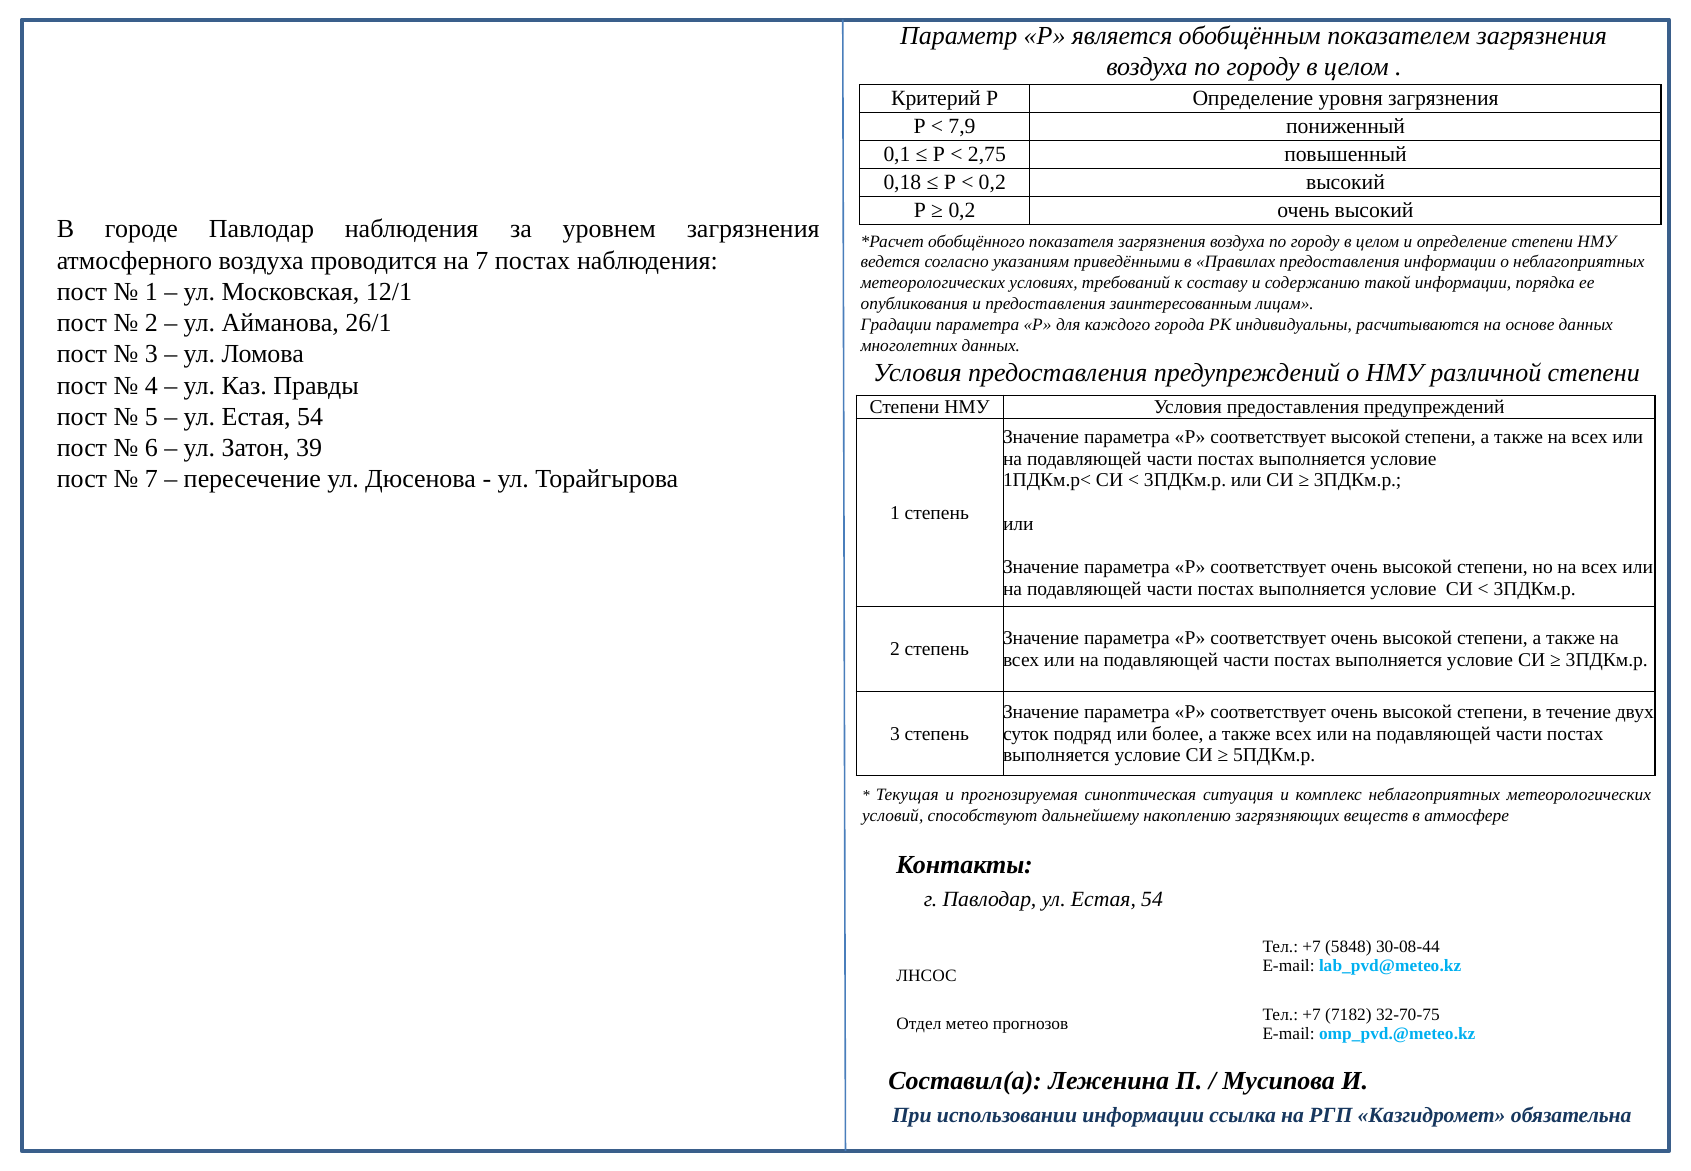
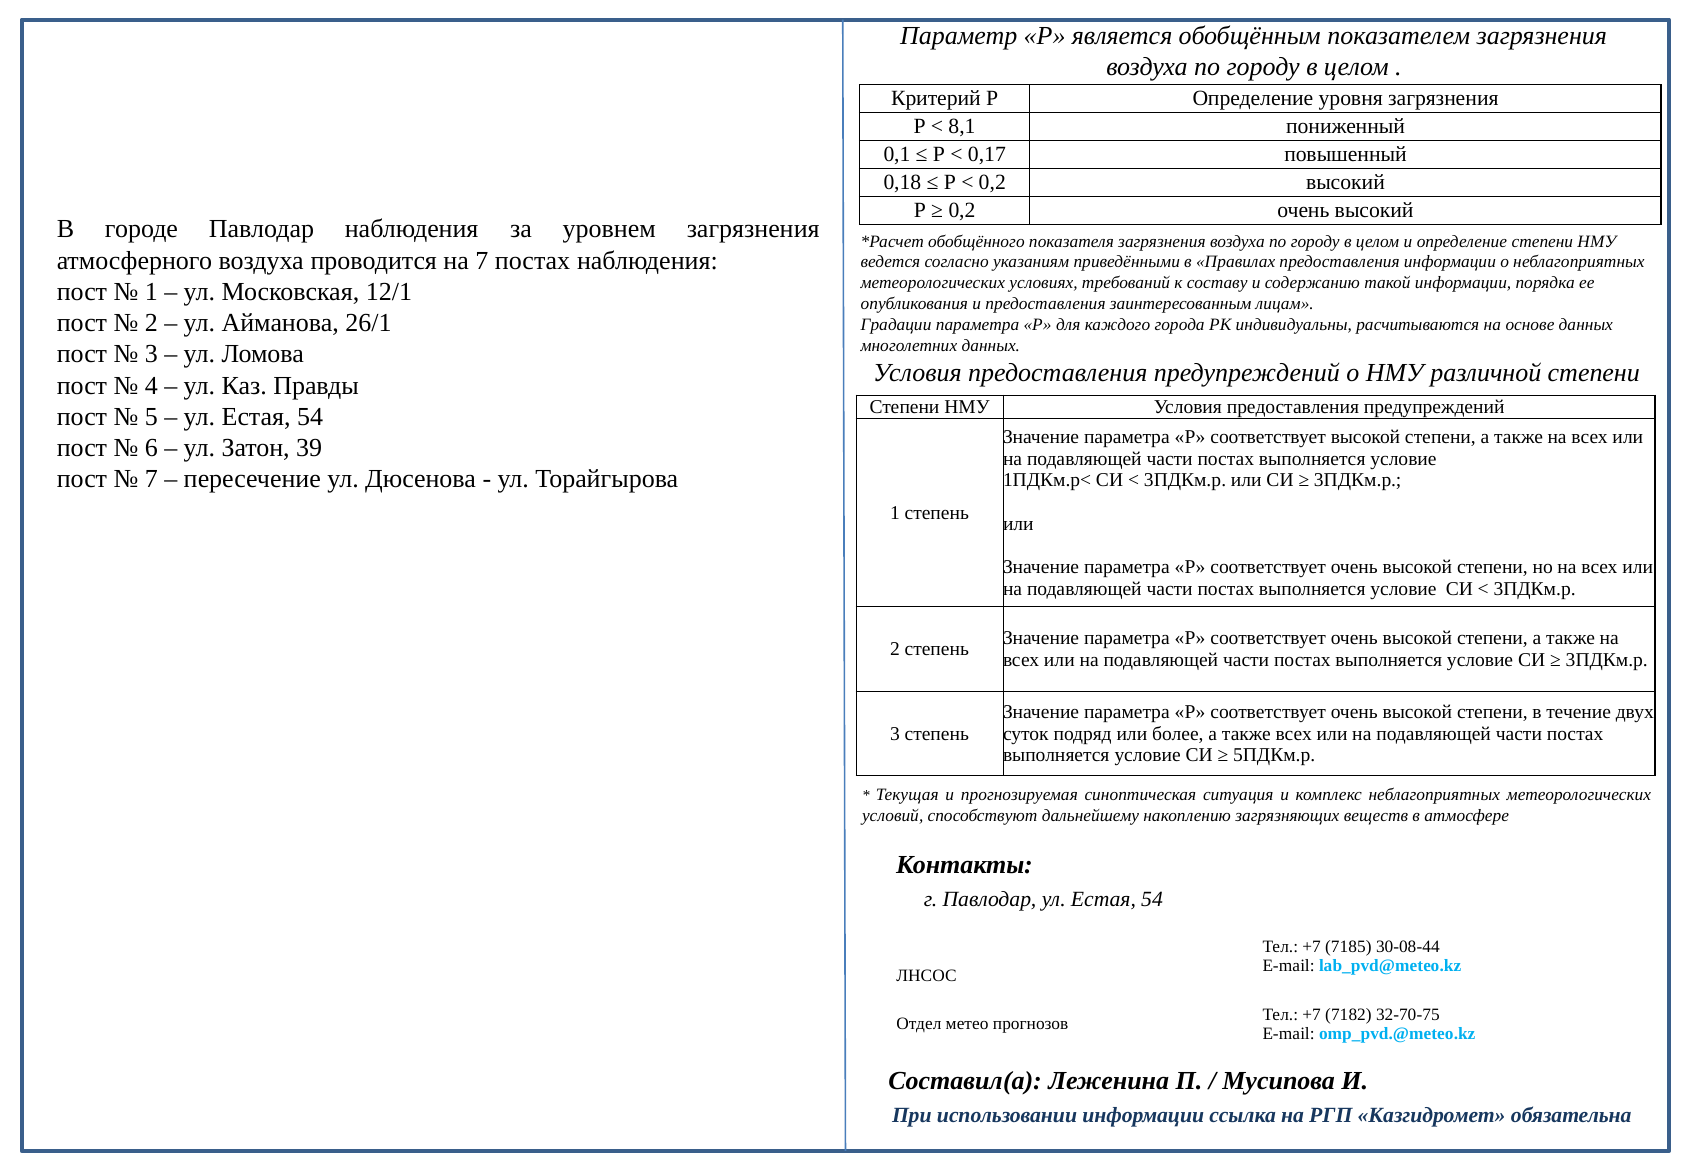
7,9: 7,9 -> 8,1 (962, 127)
2,75: 2,75 -> 0,17 (987, 154)
5848: 5848 -> 7185 (1348, 947)
